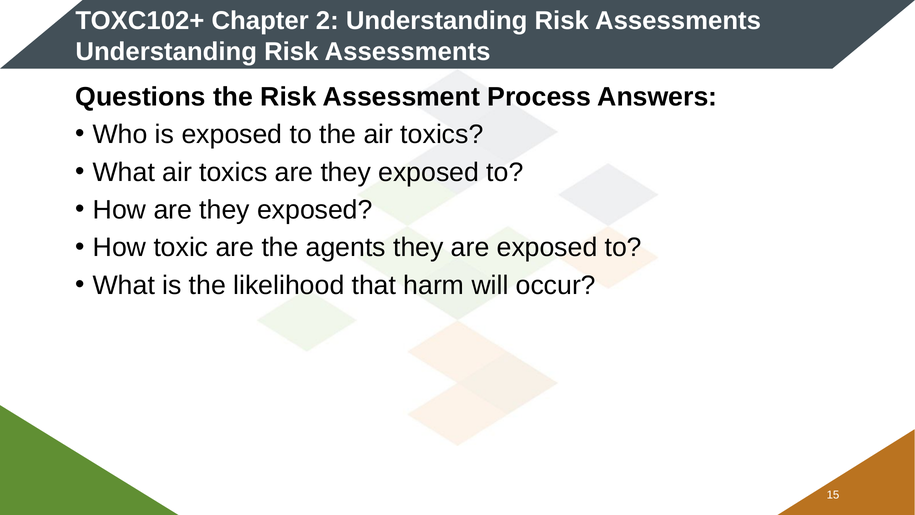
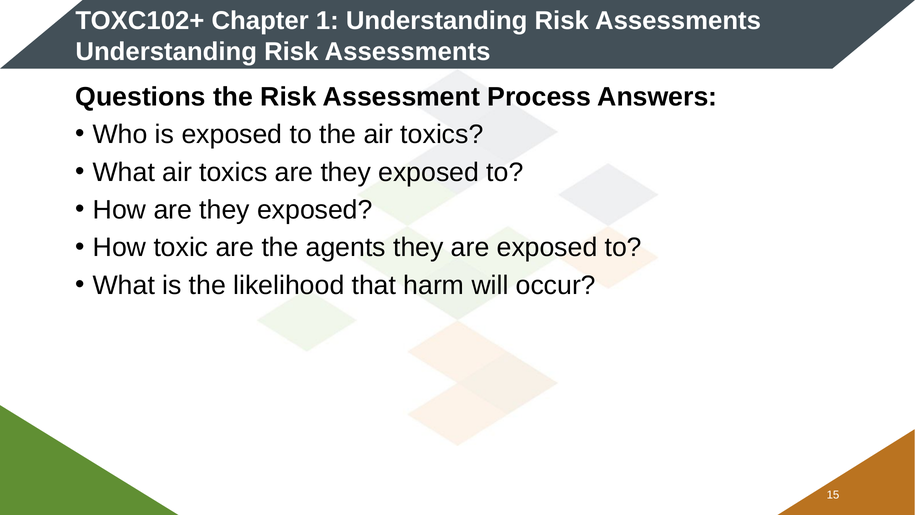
2: 2 -> 1 (327, 21)
